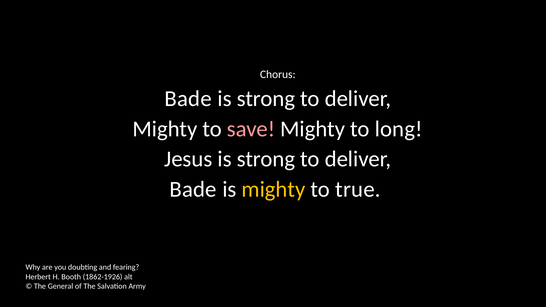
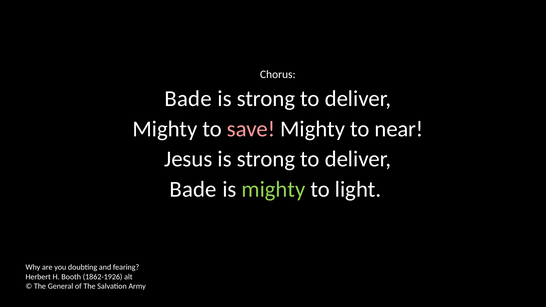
long: long -> near (399, 129)
mighty colour: yellow -> light green (273, 189)
true: true -> light (358, 189)
